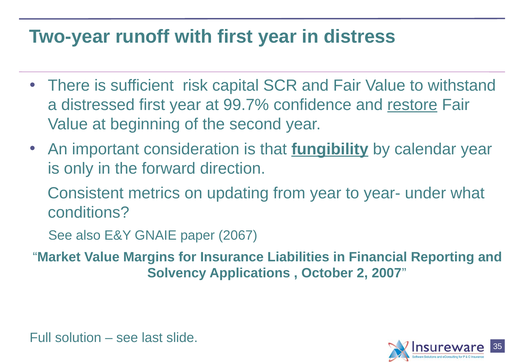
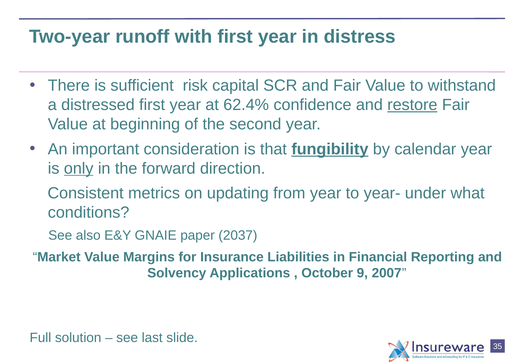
99.7%: 99.7% -> 62.4% (246, 105)
only underline: none -> present (79, 168)
2067: 2067 -> 2037 (238, 235)
2: 2 -> 9 (362, 273)
